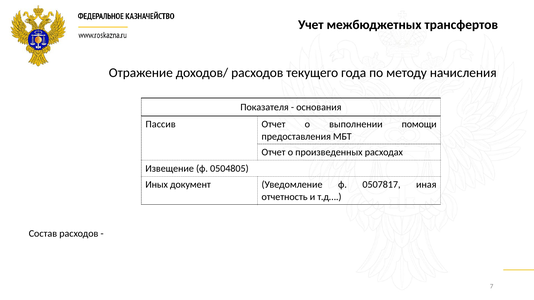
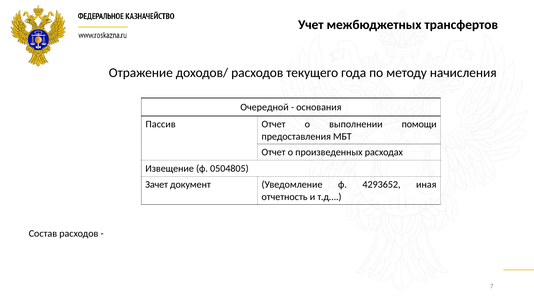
Показателя: Показателя -> Очередной (265, 107)
Иных: Иных -> Зачет (157, 185)
0507817: 0507817 -> 4293652 (381, 185)
